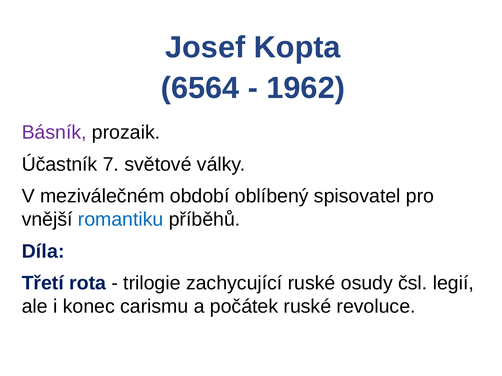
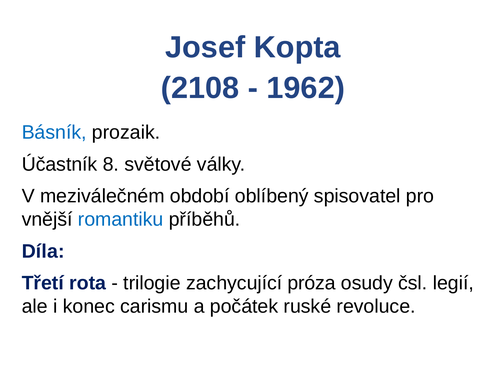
6564: 6564 -> 2108 (200, 88)
Básník colour: purple -> blue (54, 133)
7: 7 -> 8 (111, 164)
zachycující ruské: ruské -> próza (312, 283)
